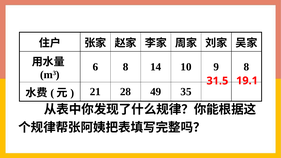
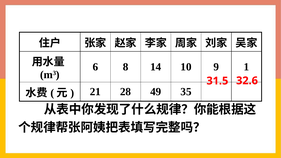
9 8: 8 -> 1 (246, 67)
19.1: 19.1 -> 32.6 (247, 81)
